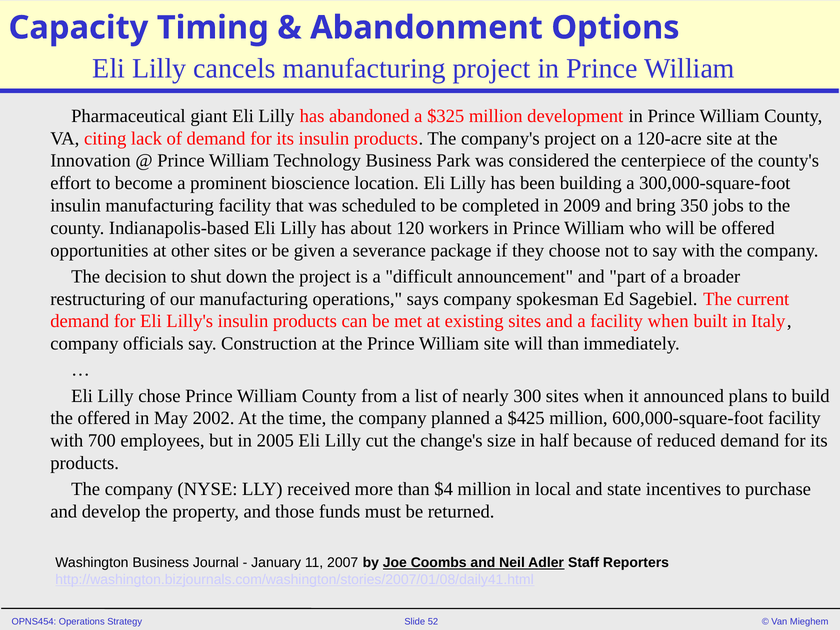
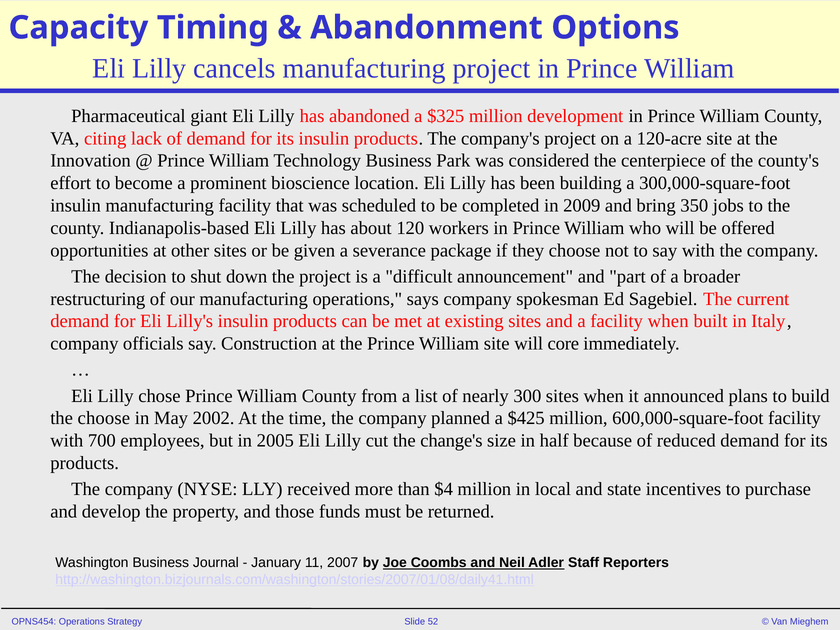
will than: than -> core (563, 344)
the offered: offered -> choose (104, 418)
